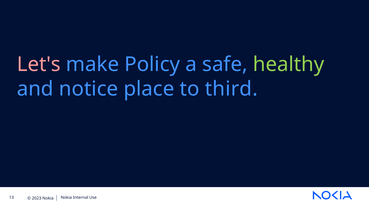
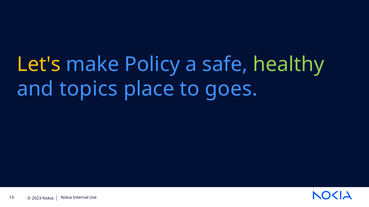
Let's colour: pink -> yellow (39, 65)
notice: notice -> topics (88, 89)
third: third -> goes (231, 89)
